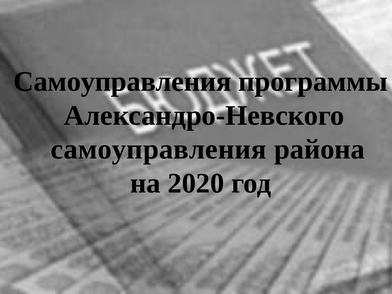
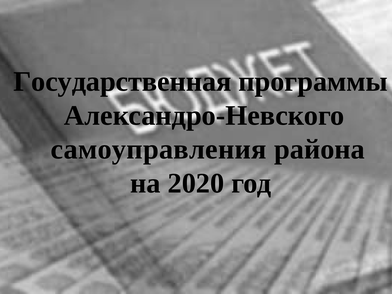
Самоуправления: Самоуправления -> Государственная (122, 81)
